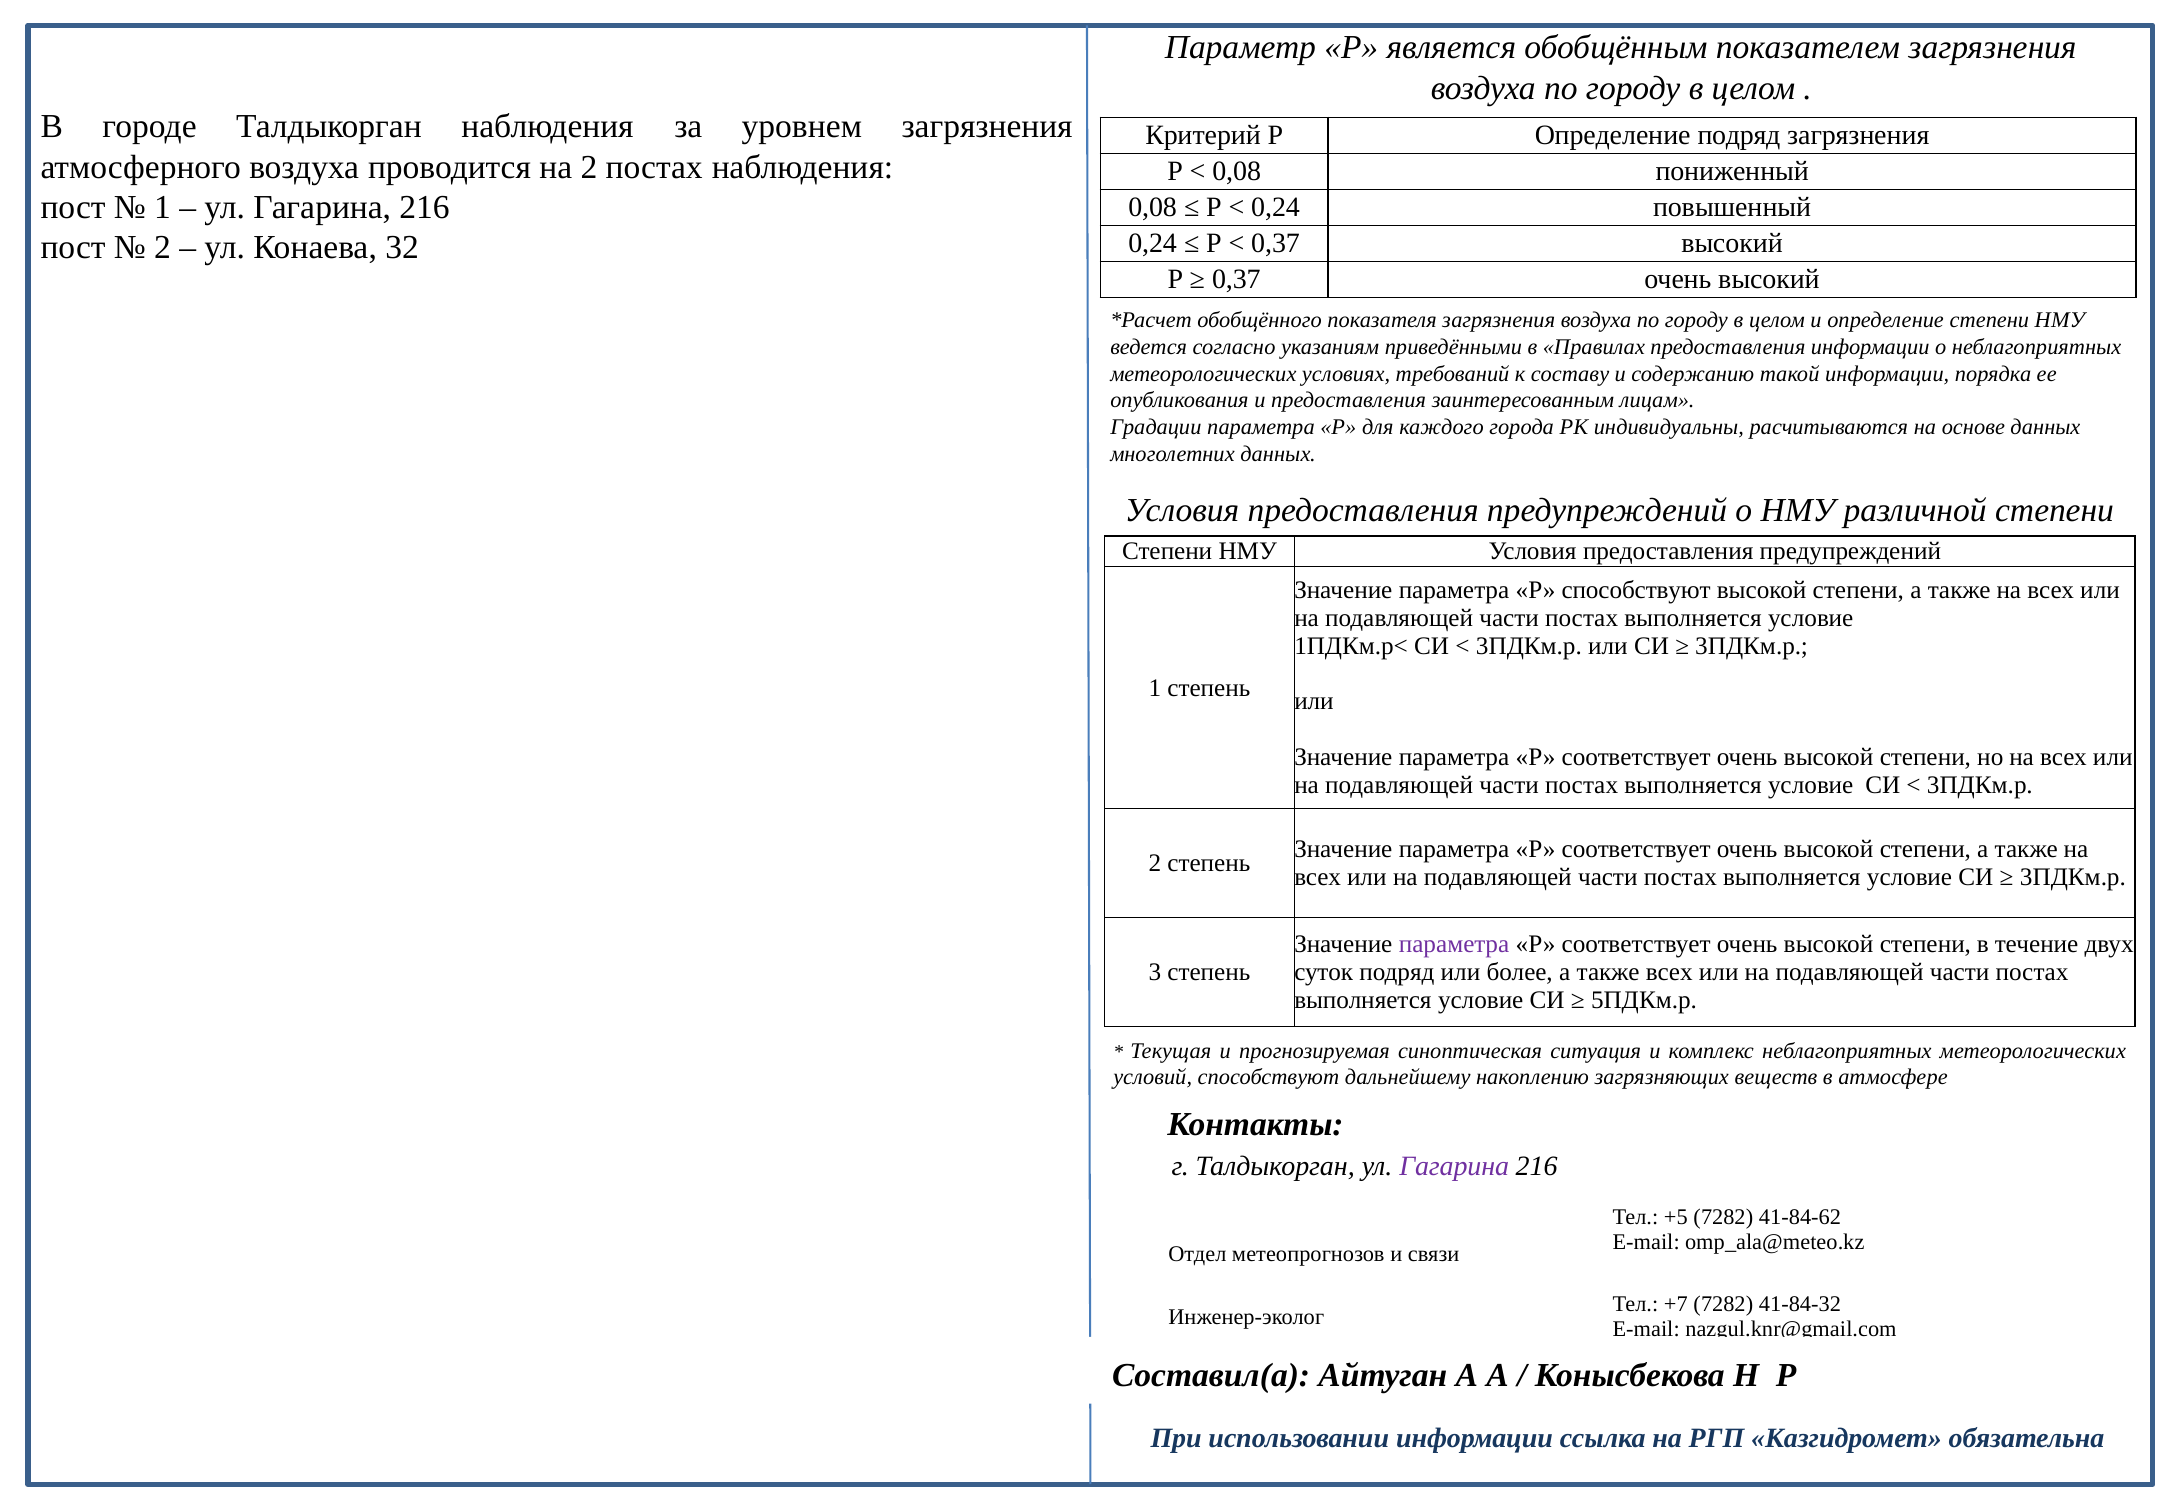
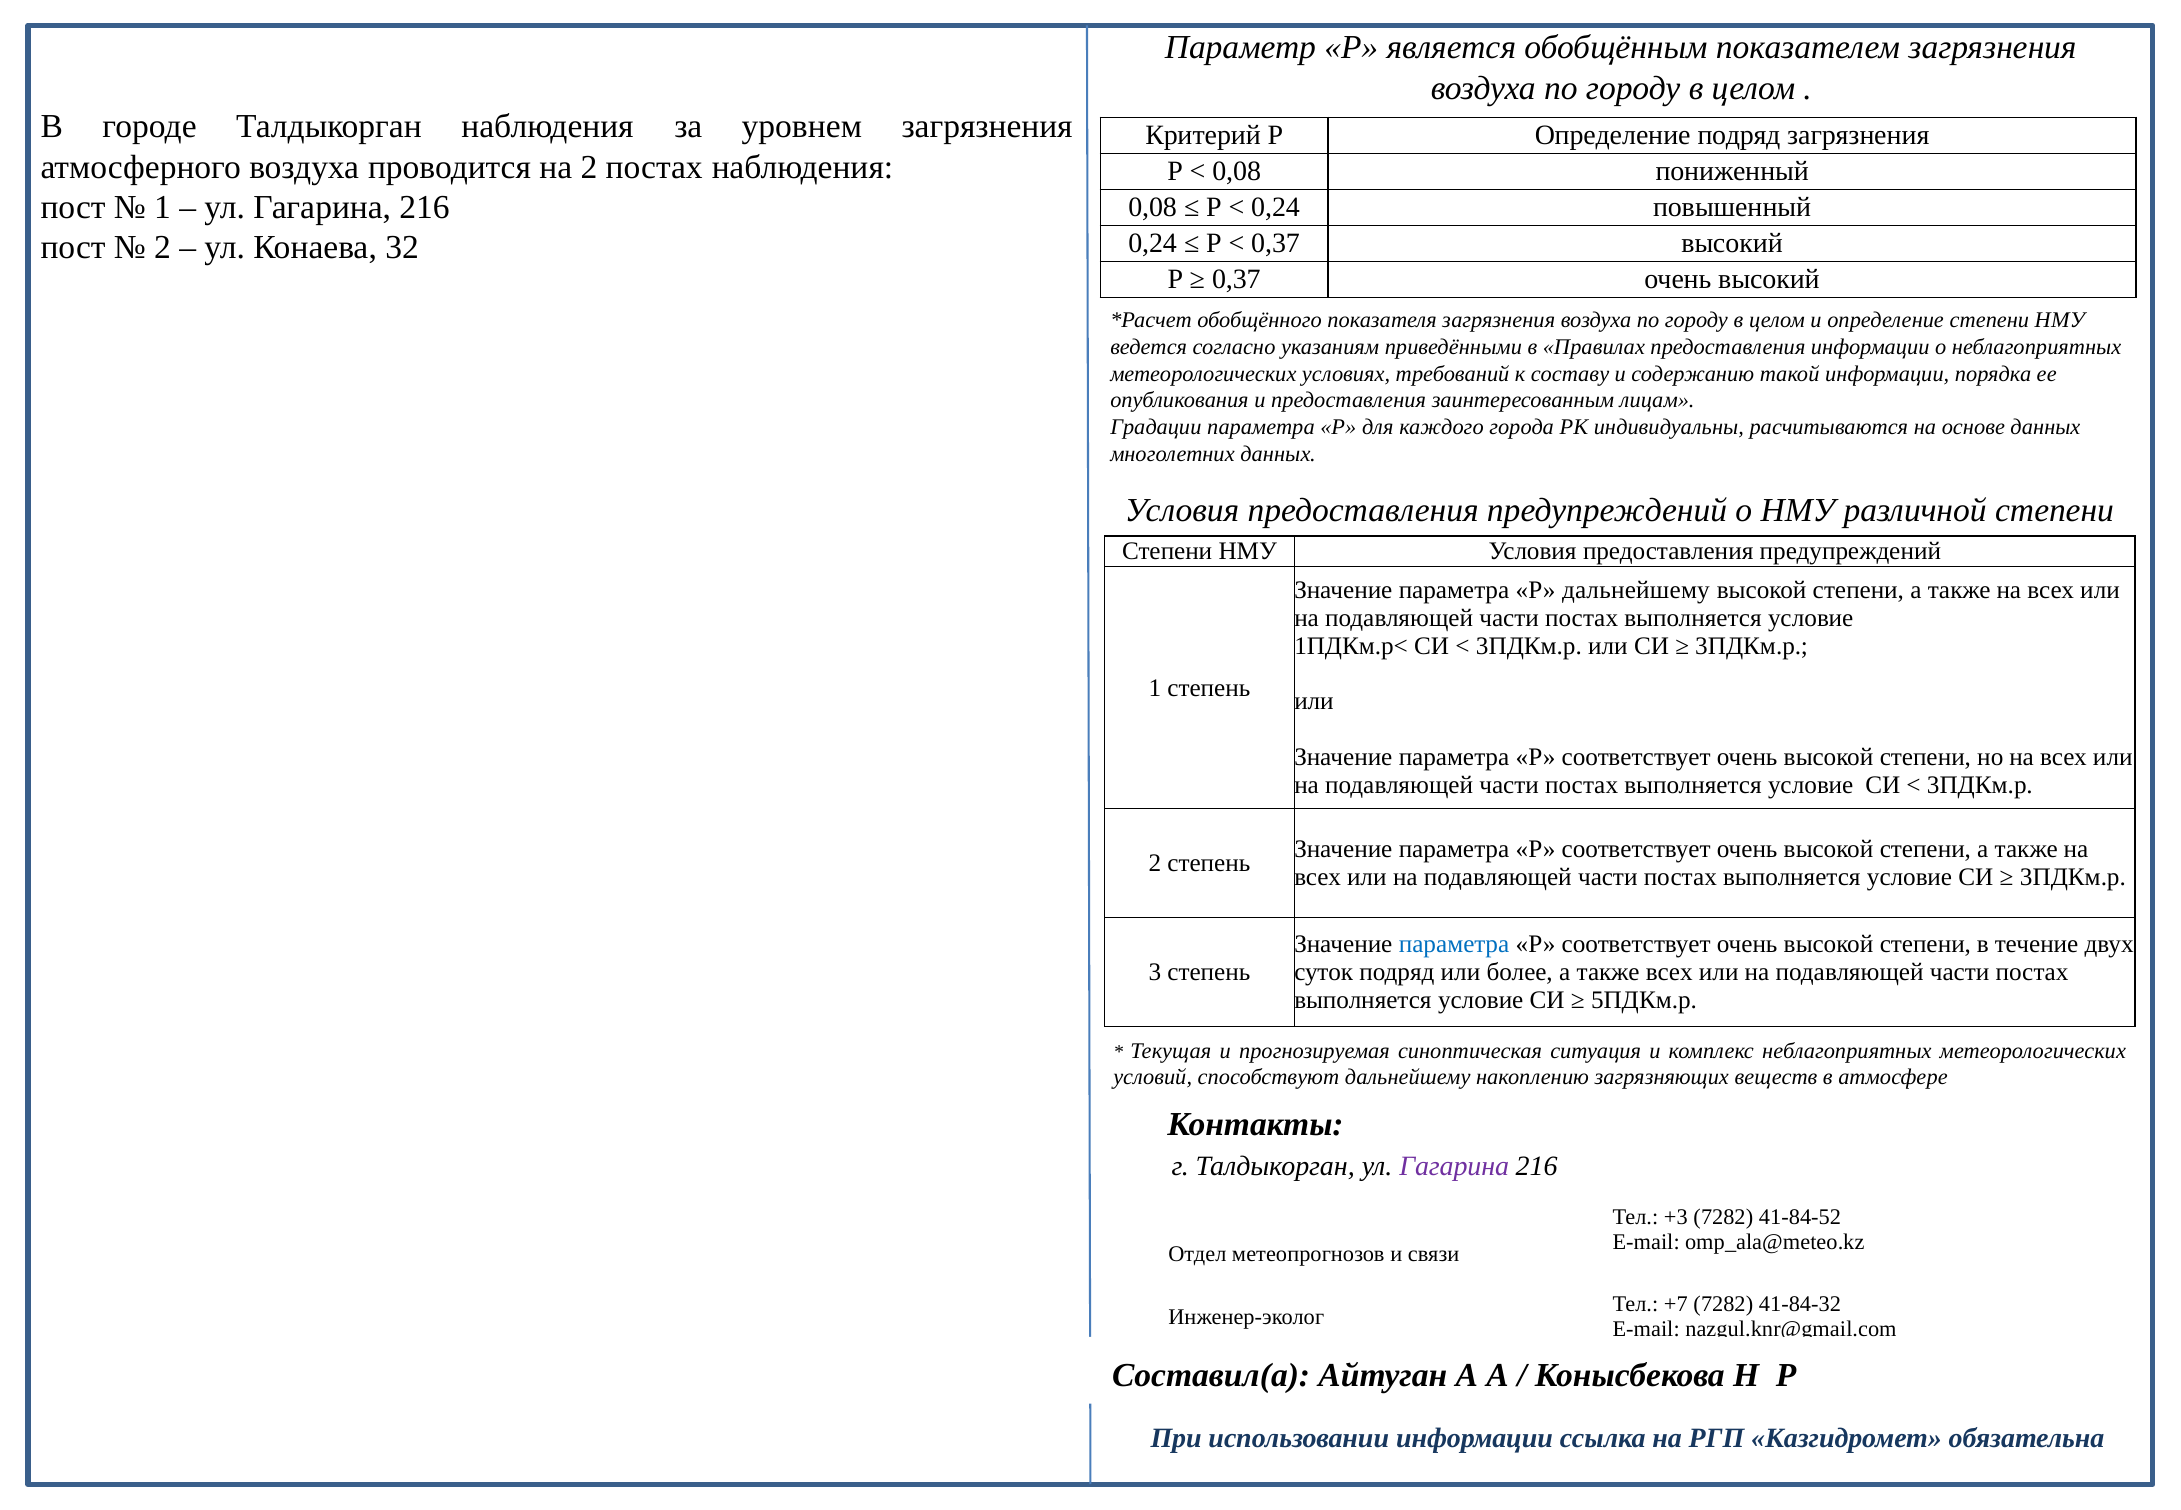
Р способствуют: способствуют -> дальнейшему (1636, 590)
параметра colour: purple -> blue (1454, 945)
+5: +5 -> +3 (1676, 1217)
41-84-62: 41-84-62 -> 41-84-52 (1800, 1217)
